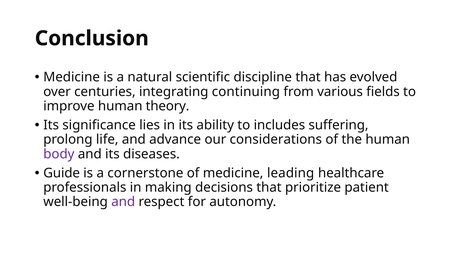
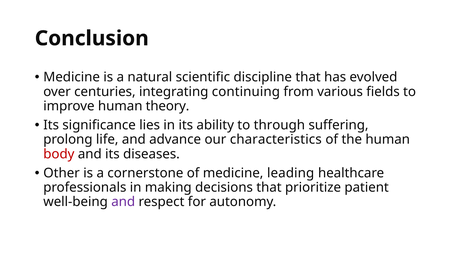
includes: includes -> through (279, 125)
considerations: considerations -> characteristics (276, 139)
body colour: purple -> red (59, 154)
Guide: Guide -> Other (62, 173)
